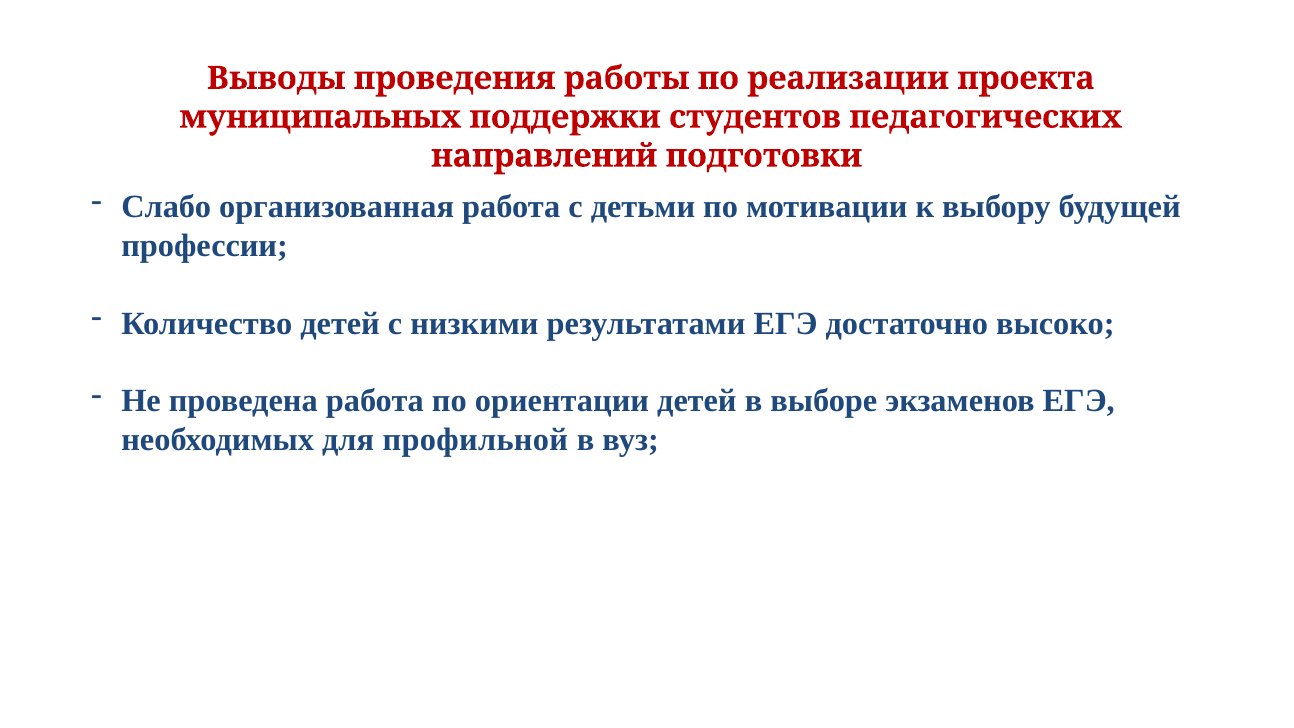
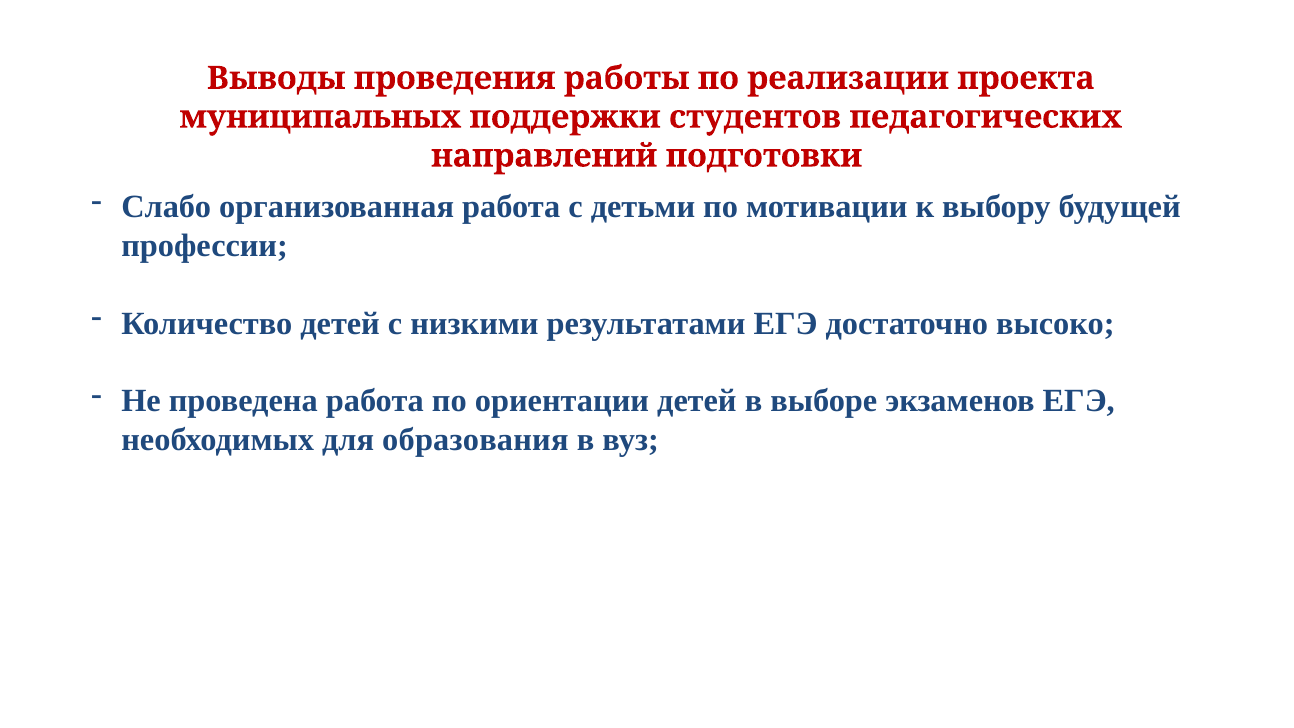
профильной: профильной -> образования (475, 440)
